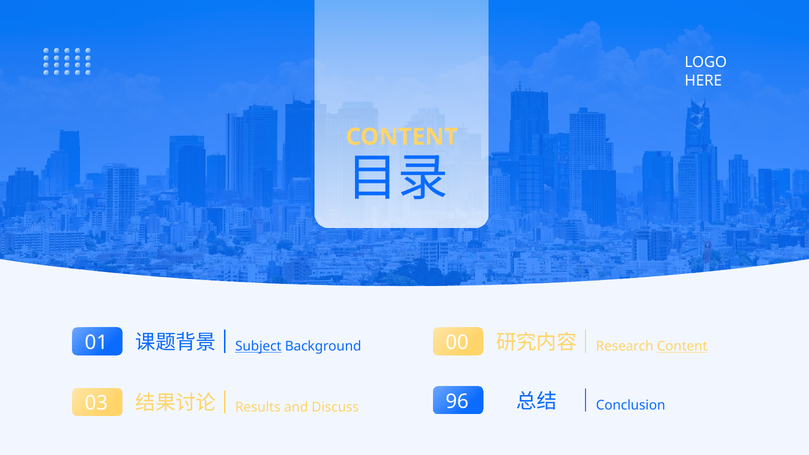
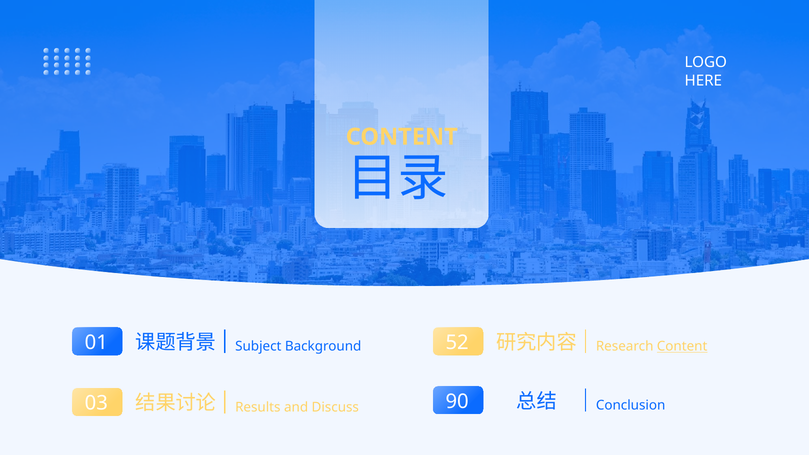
Subject underline: present -> none (258, 346)
00: 00 -> 52 (457, 343)
96: 96 -> 90 (457, 401)
